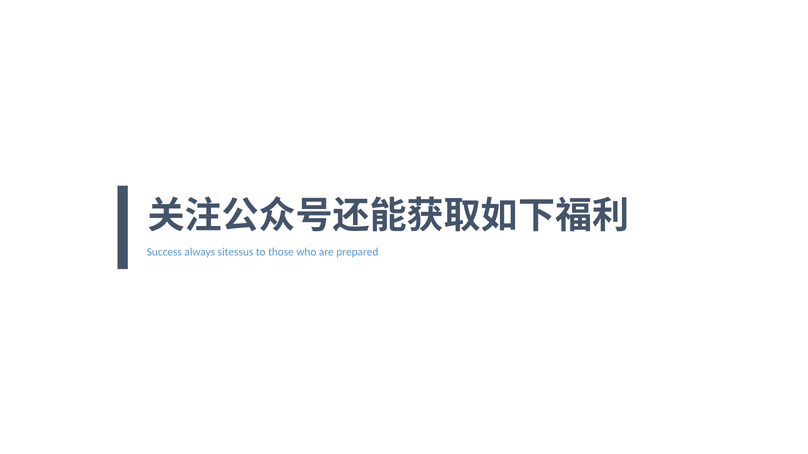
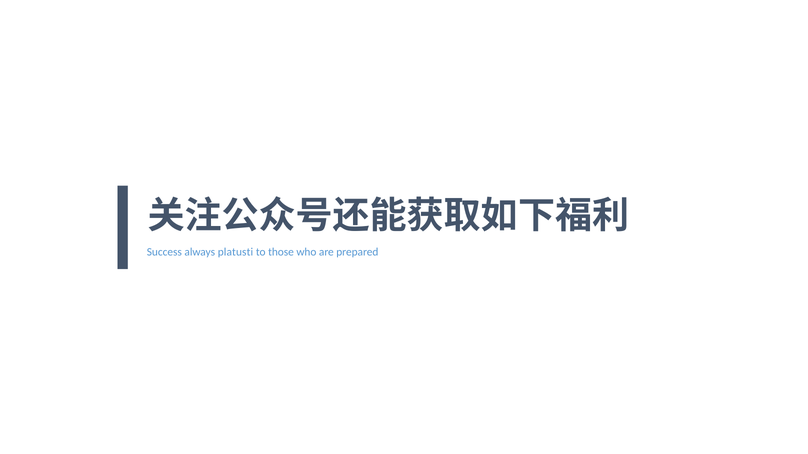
sitessus: sitessus -> platusti (235, 252)
